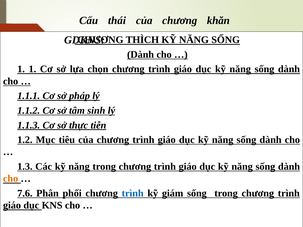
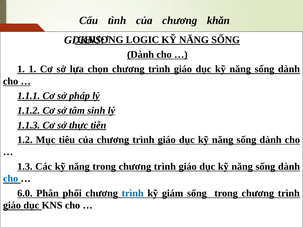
thái: thái -> tình (117, 20)
THÌCH: THÌCH -> LOGIC (142, 40)
cho colour: orange -> blue (11, 179)
7.6: 7.6 -> 6.0 (25, 193)
